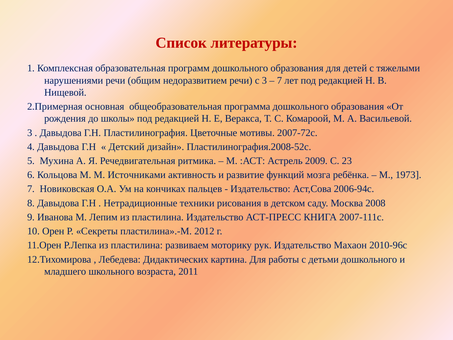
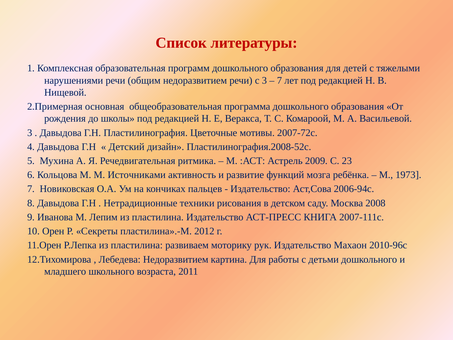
Лебедева Дидактических: Дидактических -> Недоразвитием (176, 259)
